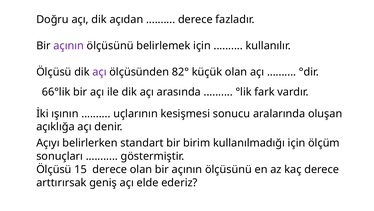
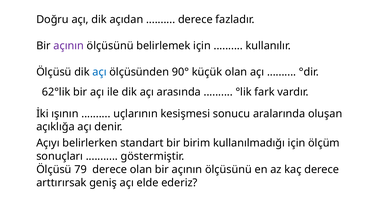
açı colour: purple -> blue (100, 72)
82°: 82° -> 90° (180, 72)
66°lik: 66°lik -> 62°lik (56, 92)
15: 15 -> 79 (81, 169)
